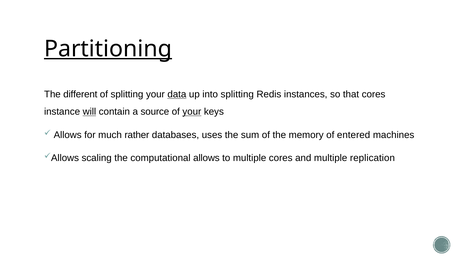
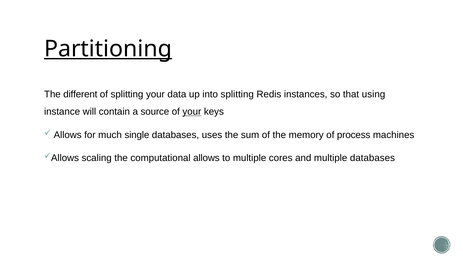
data underline: present -> none (177, 95)
that cores: cores -> using (374, 95)
will underline: present -> none (89, 112)
rather: rather -> single (137, 135)
entered: entered -> process (354, 135)
multiple replication: replication -> databases (372, 158)
